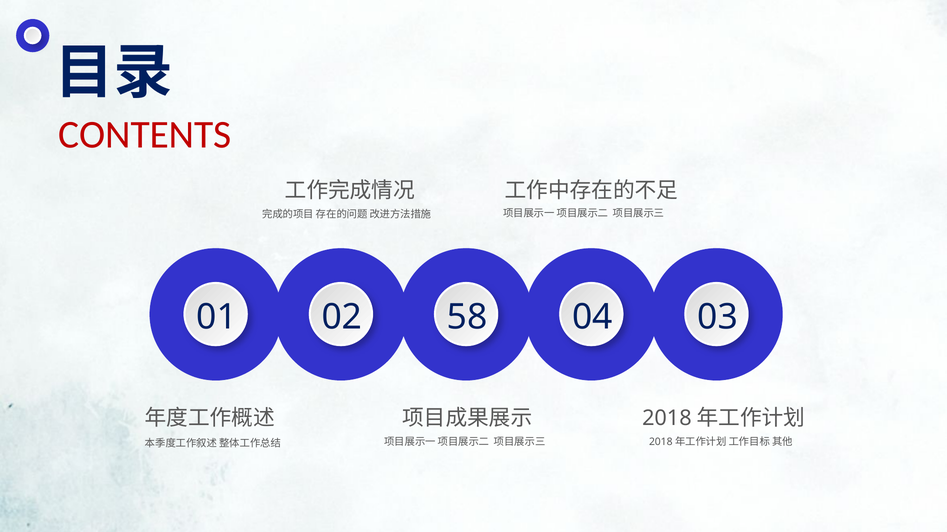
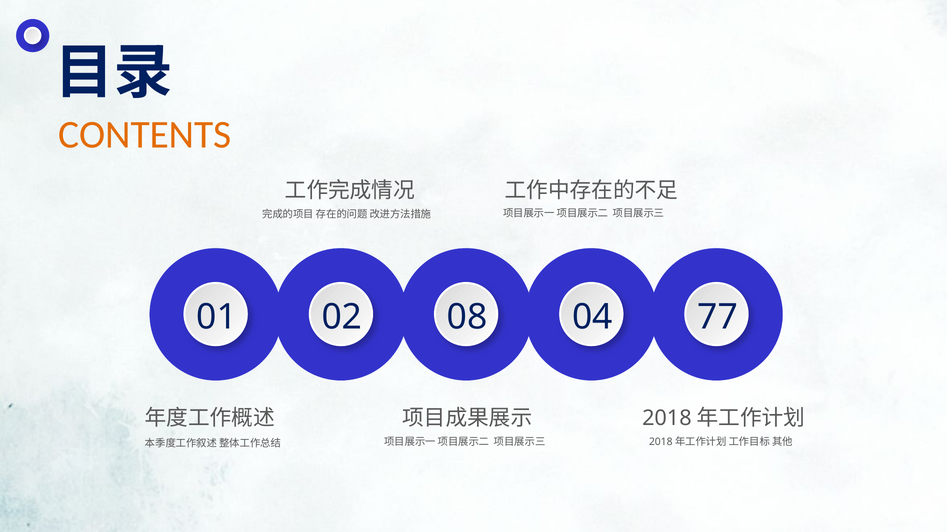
CONTENTS colour: red -> orange (145, 135)
58: 58 -> 08 (467, 317)
03: 03 -> 77 (718, 317)
